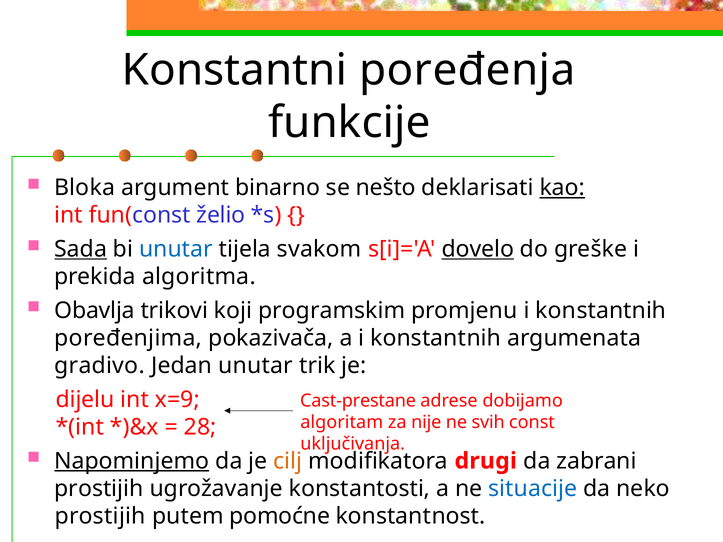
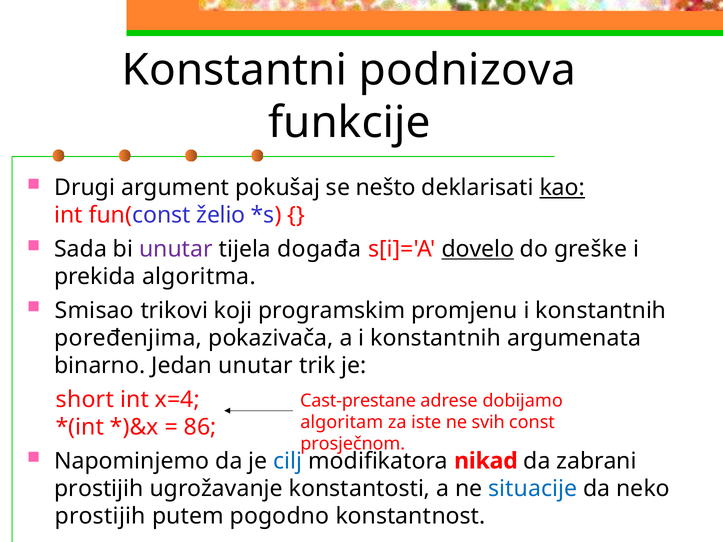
poređenja: poređenja -> podnizova (467, 70)
Bloka: Bloka -> Drugi (85, 188)
binarno: binarno -> pokušaj (278, 188)
Sada underline: present -> none (81, 249)
unutar colour: blue -> purple (176, 249)
svakom: svakom -> događa (319, 249)
Obavlja: Obavlja -> Smisao (94, 311)
gradivo: gradivo -> binarno (100, 366)
dijelu: dijelu -> short (85, 400)
x=9: x=9 -> x=4 (177, 400)
nije: nije -> iste (426, 422)
28: 28 -> 86 (200, 427)
uključivanja: uključivanja -> prosječnom (353, 444)
Napominjemo underline: present -> none (132, 461)
cilj colour: orange -> blue (288, 461)
drugi: drugi -> nikad (486, 461)
pomoćne: pomoćne -> pogodno (280, 517)
